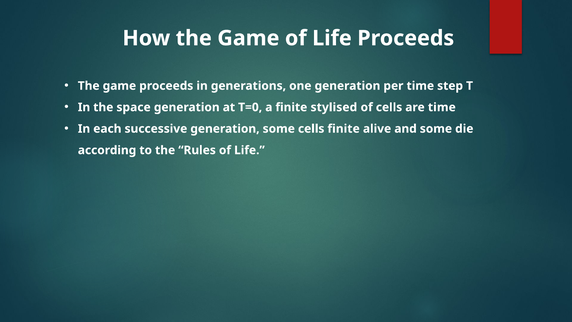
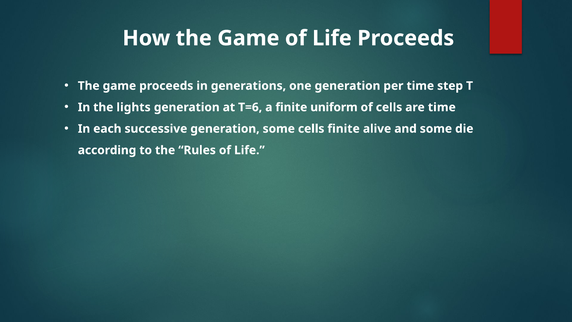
space: space -> lights (134, 107)
T=0: T=0 -> T=6 (250, 107)
stylised: stylised -> uniform (334, 107)
